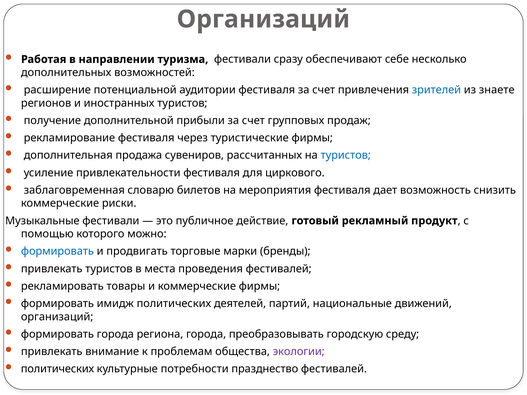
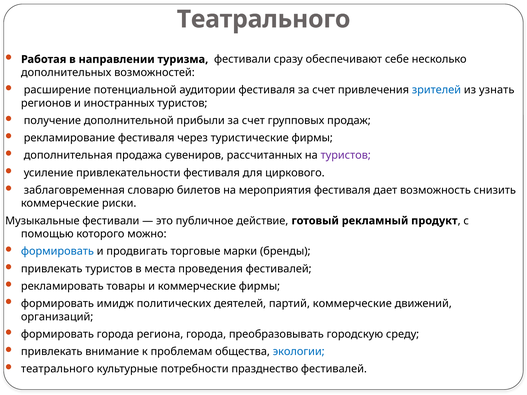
Организаций: Организаций -> Театрального (264, 19)
знаете: знаете -> узнать (497, 90)
туристов colour: blue -> purple (346, 155)
партий национальные: национальные -> коммерческие (352, 304)
экологии colour: purple -> blue (299, 352)
политических: политических -> театрального (57, 369)
